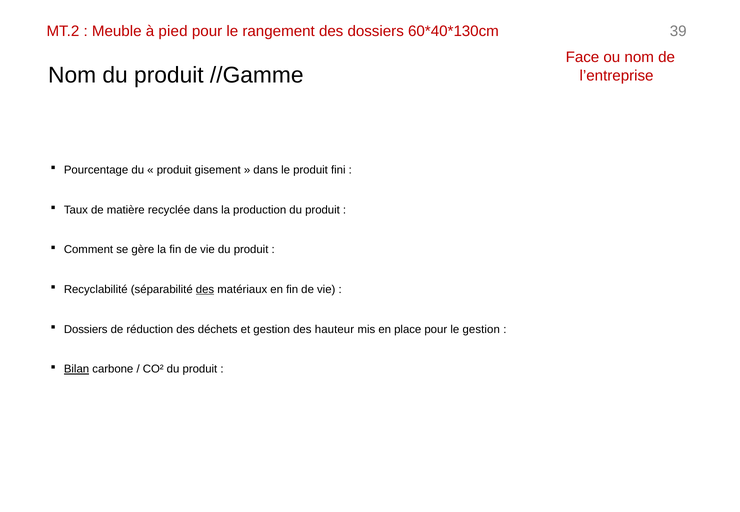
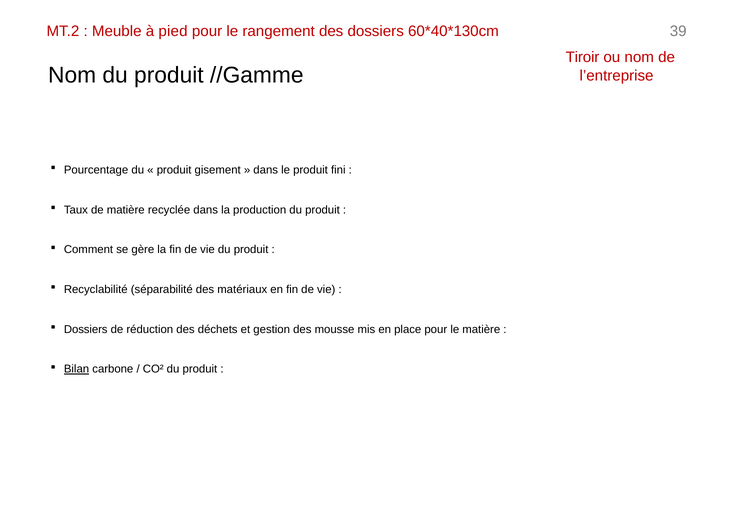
Face: Face -> Tiroir (583, 57)
des underline: present -> none (205, 290)
hauteur: hauteur -> mousse (335, 329)
le gestion: gestion -> matière (481, 329)
